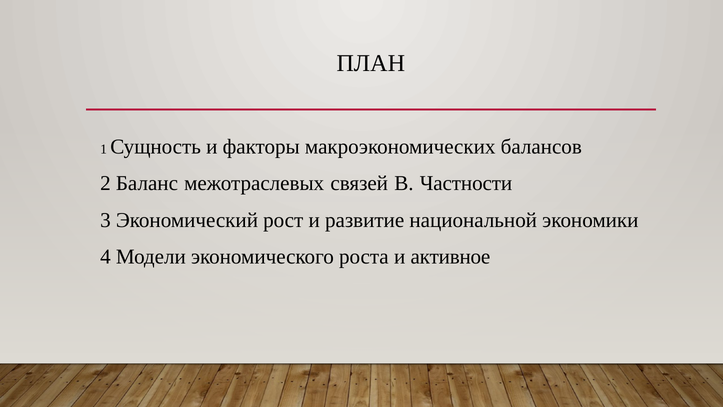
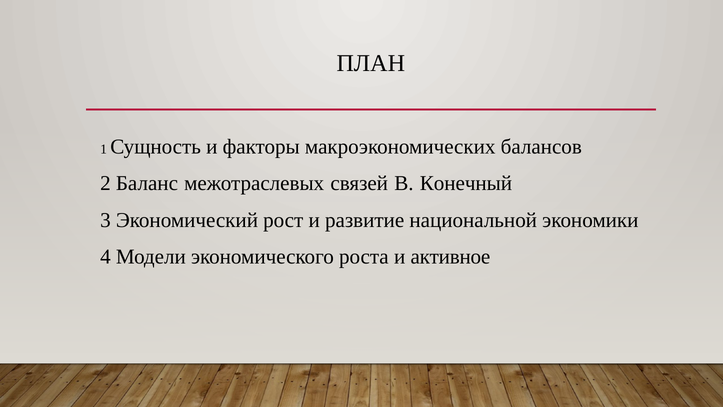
Частности: Частности -> Конечный (466, 183)
